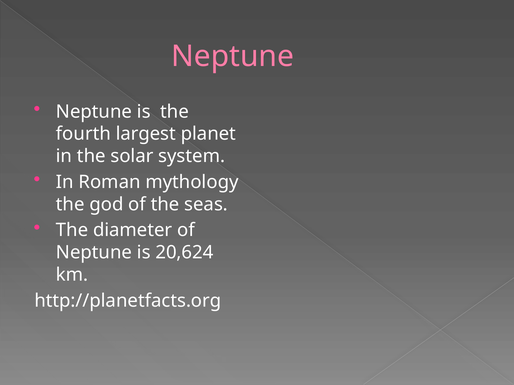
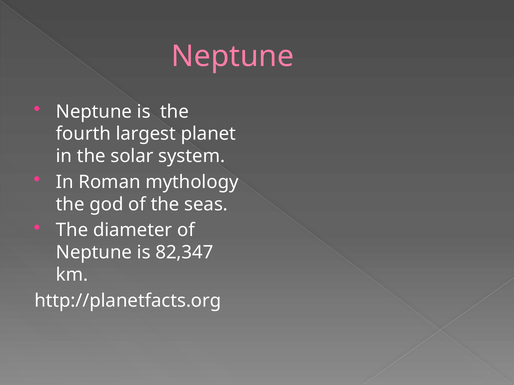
20,624: 20,624 -> 82,347 (184, 253)
